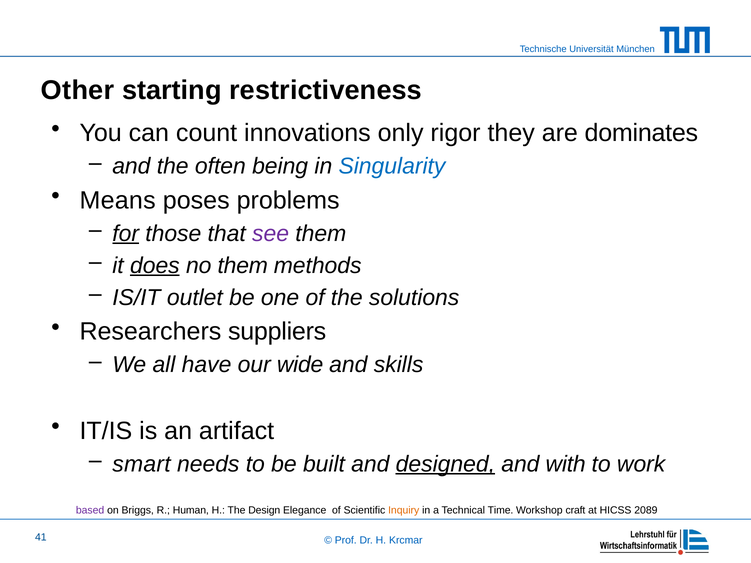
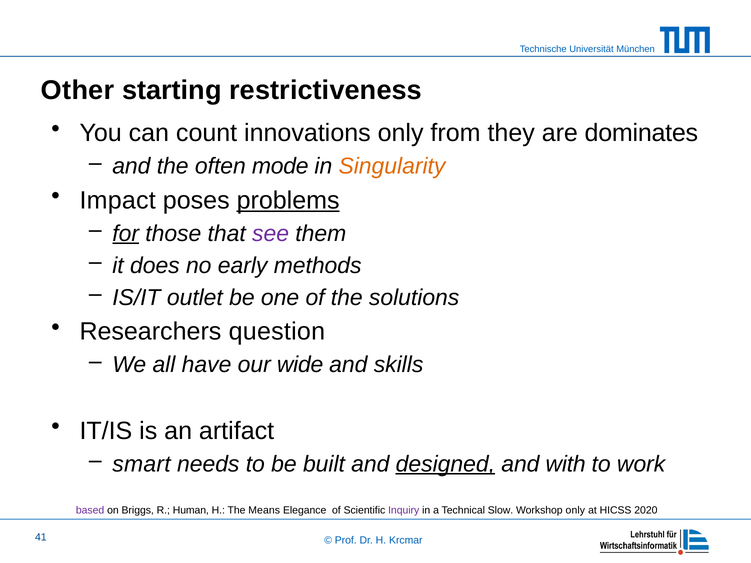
rigor: rigor -> from (456, 133)
being: being -> mode (280, 166)
Singularity colour: blue -> orange (392, 166)
Means: Means -> Impact (118, 200)
problems underline: none -> present (288, 200)
does underline: present -> none (155, 266)
no them: them -> early (243, 266)
suppliers: suppliers -> question (277, 332)
Design: Design -> Means (264, 511)
Inquiry colour: orange -> purple (404, 511)
Time: Time -> Slow (500, 511)
Workshop craft: craft -> only (575, 511)
2089: 2089 -> 2020 (646, 511)
